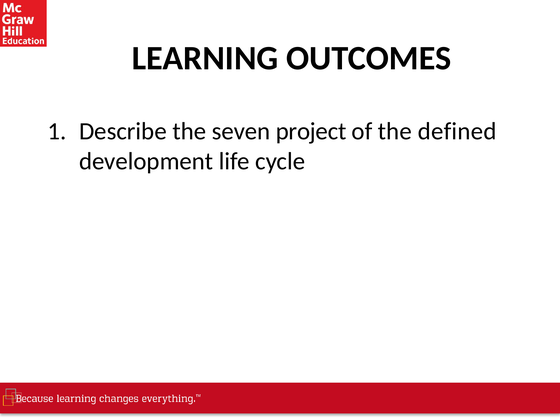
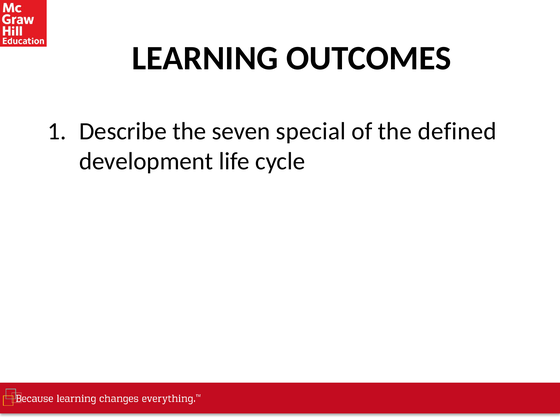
project: project -> special (311, 131)
